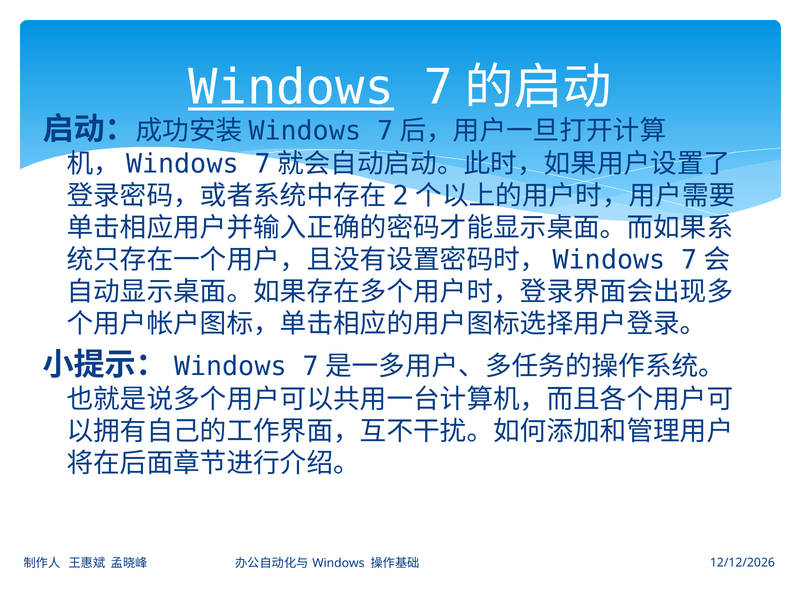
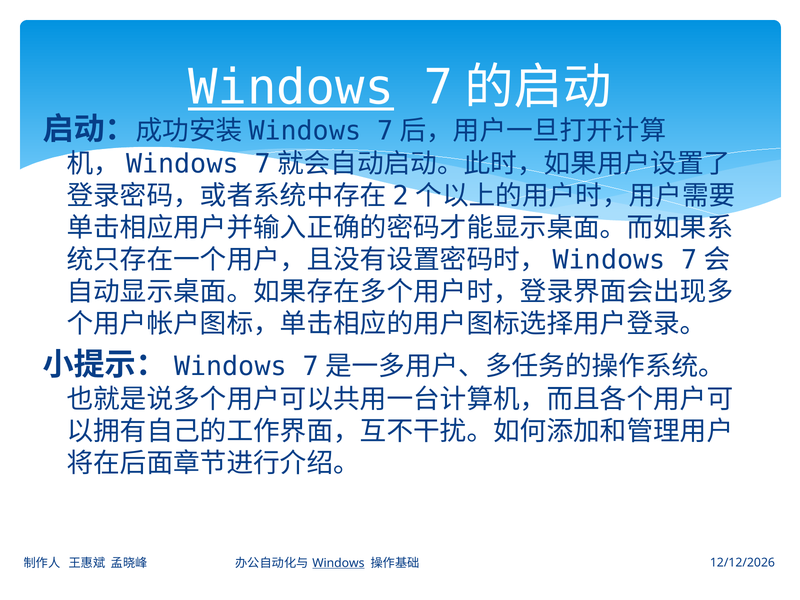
Windows underline: none -> present (338, 563)
